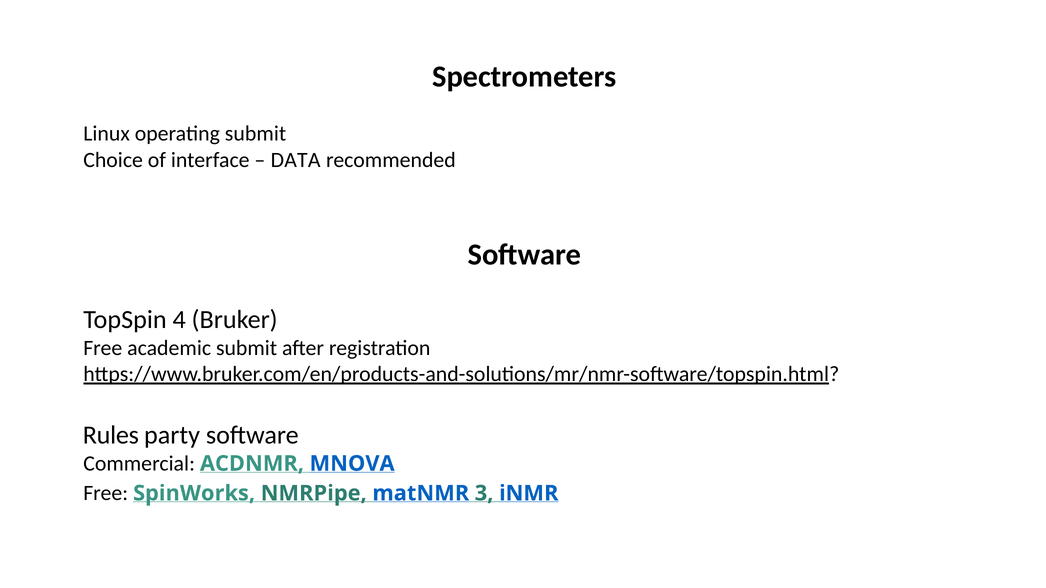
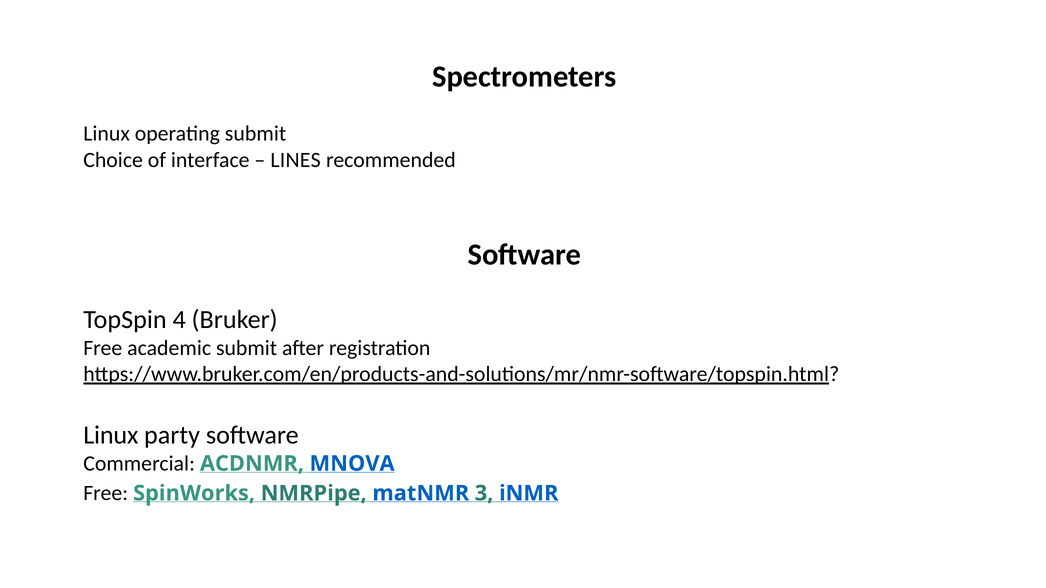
DATA: DATA -> LINES (296, 160)
Rules: Rules -> Linux (111, 435)
